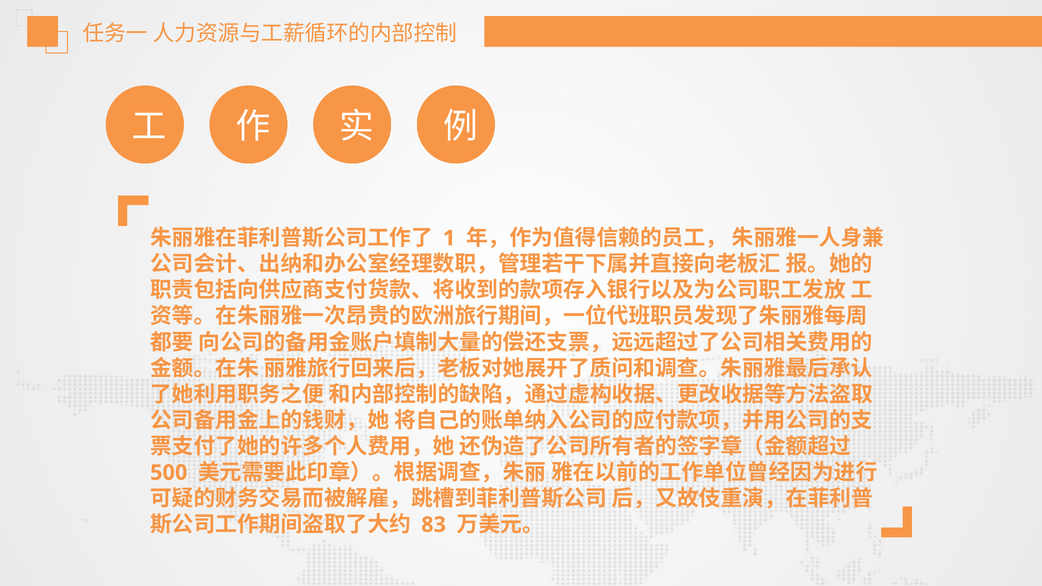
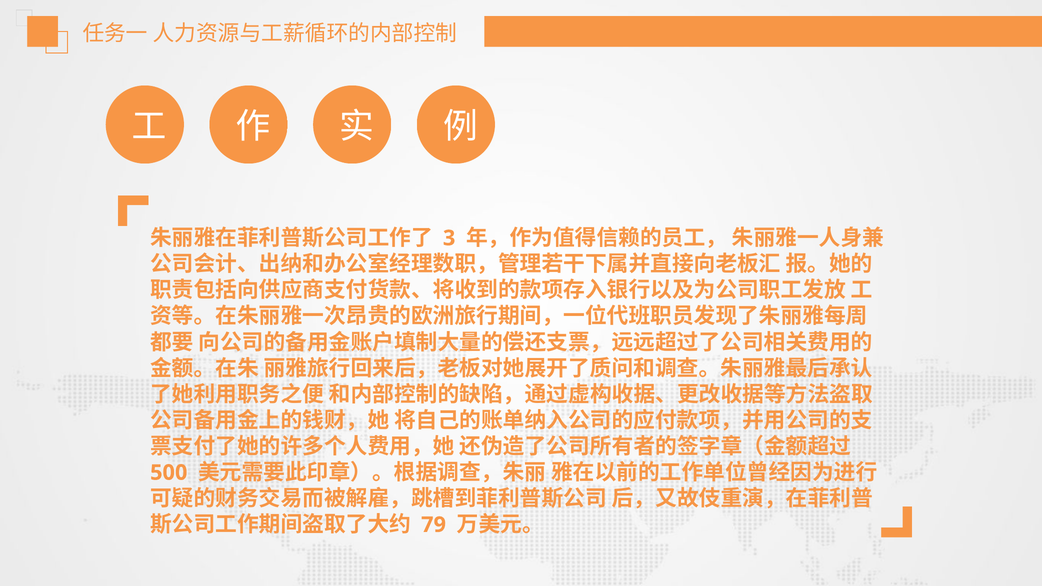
1: 1 -> 3 (449, 238)
83: 83 -> 79 (434, 525)
